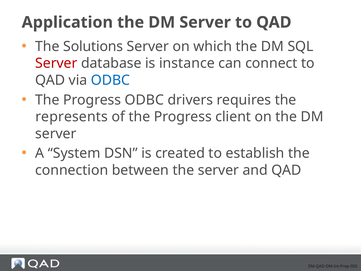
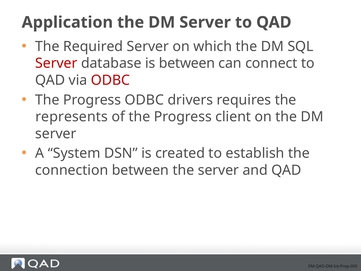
Solutions: Solutions -> Required (93, 46)
is instance: instance -> between (187, 63)
ODBC colour: blue -> red (111, 80)
